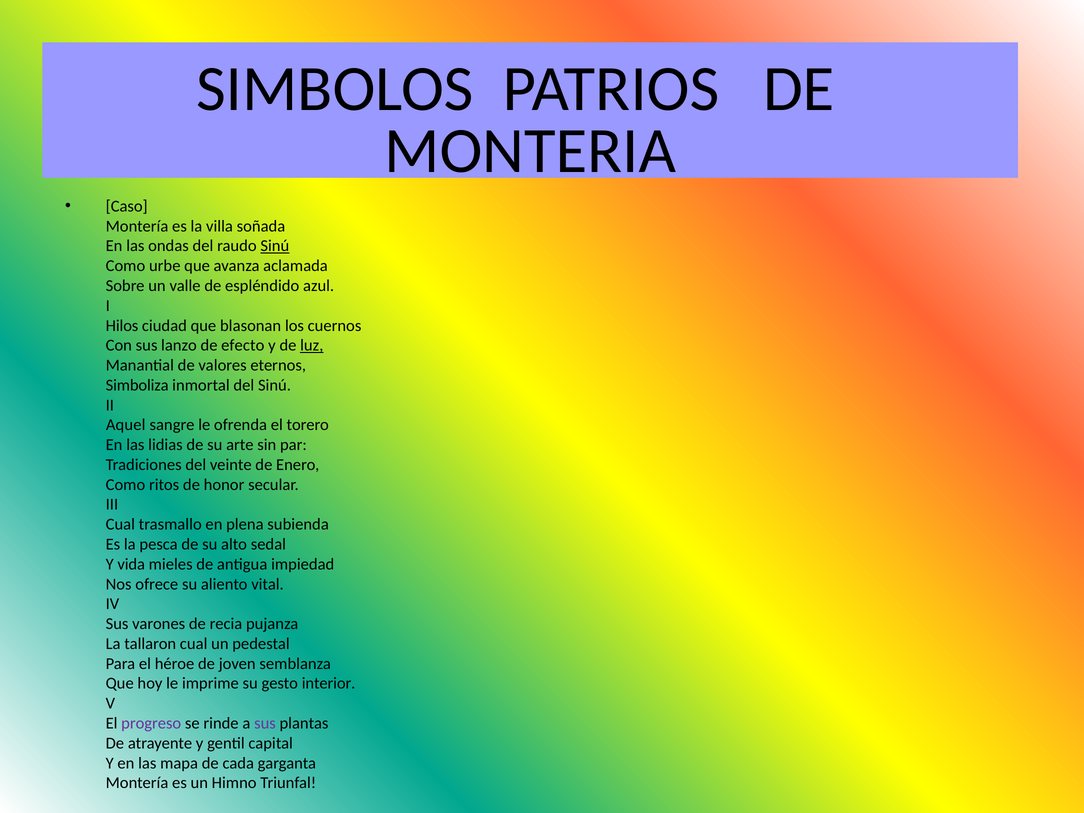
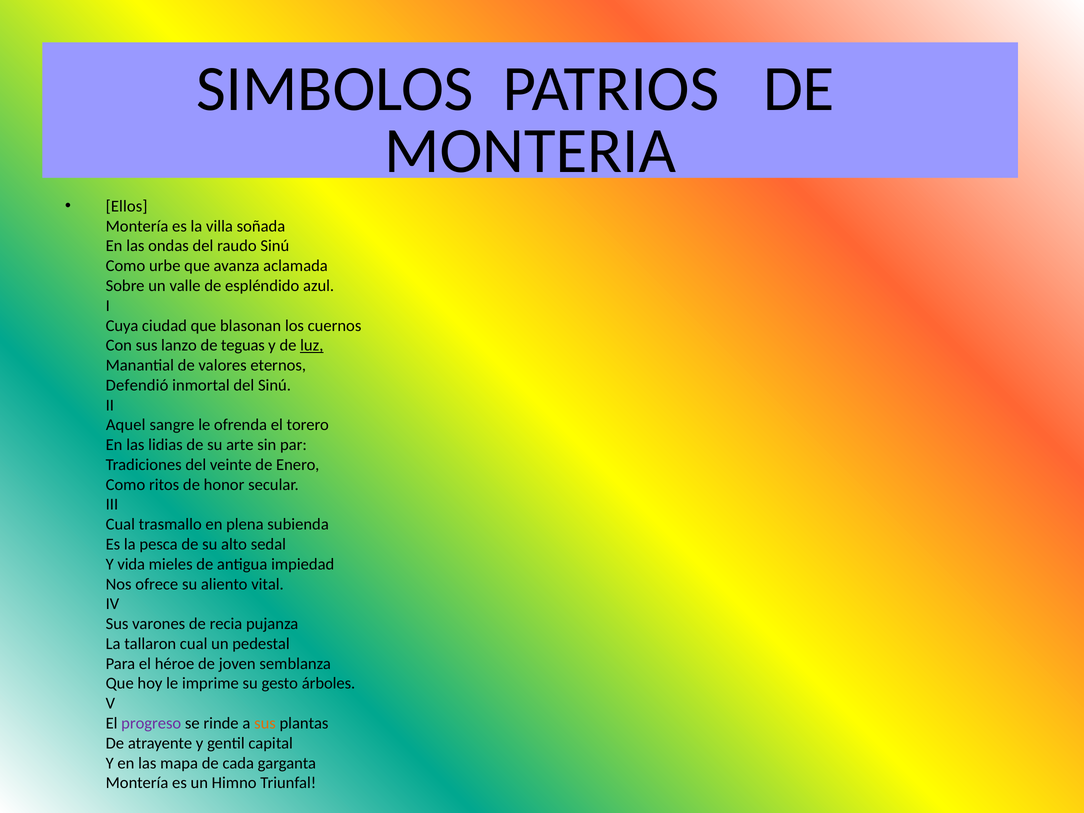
Caso: Caso -> Ellos (127, 206)
Sinú underline: present -> none (275, 246)
Hilos: Hilos -> Cuya (122, 326)
efecto: efecto -> teguas (243, 345)
Simboliza: Simboliza -> Defendió (137, 385)
interior: interior -> árboles (329, 684)
sus colour: purple -> orange (265, 723)
